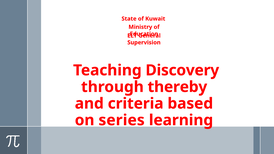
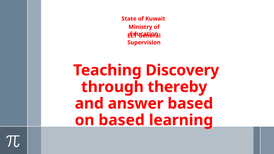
criteria: criteria -> answer (136, 104)
on series: series -> based (122, 120)
